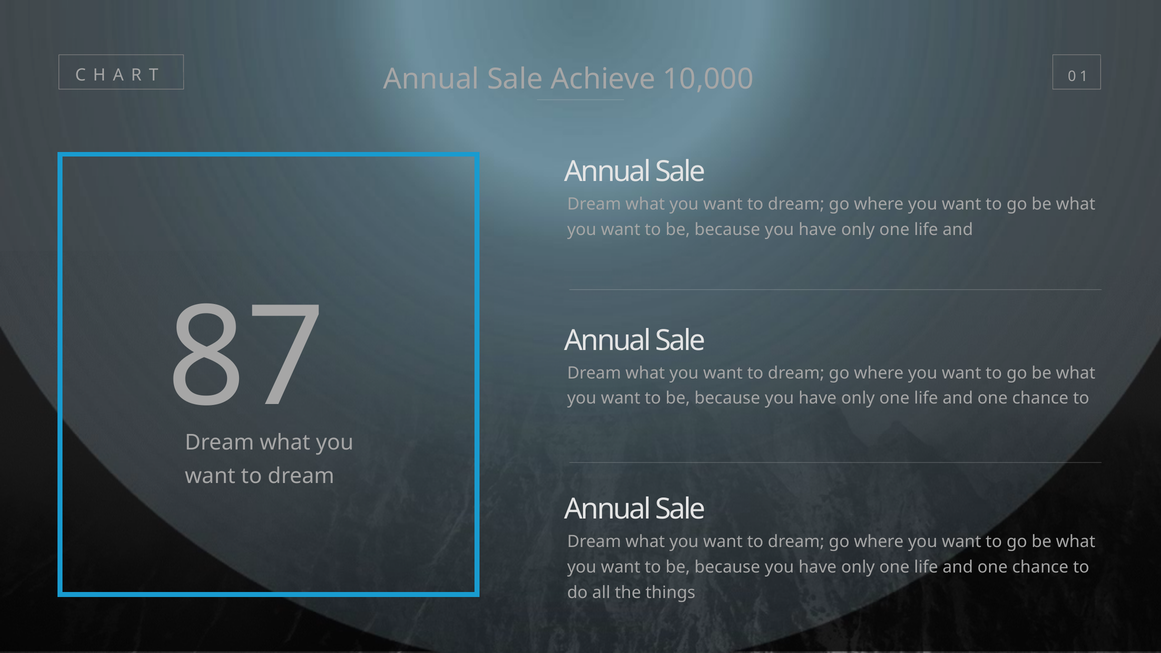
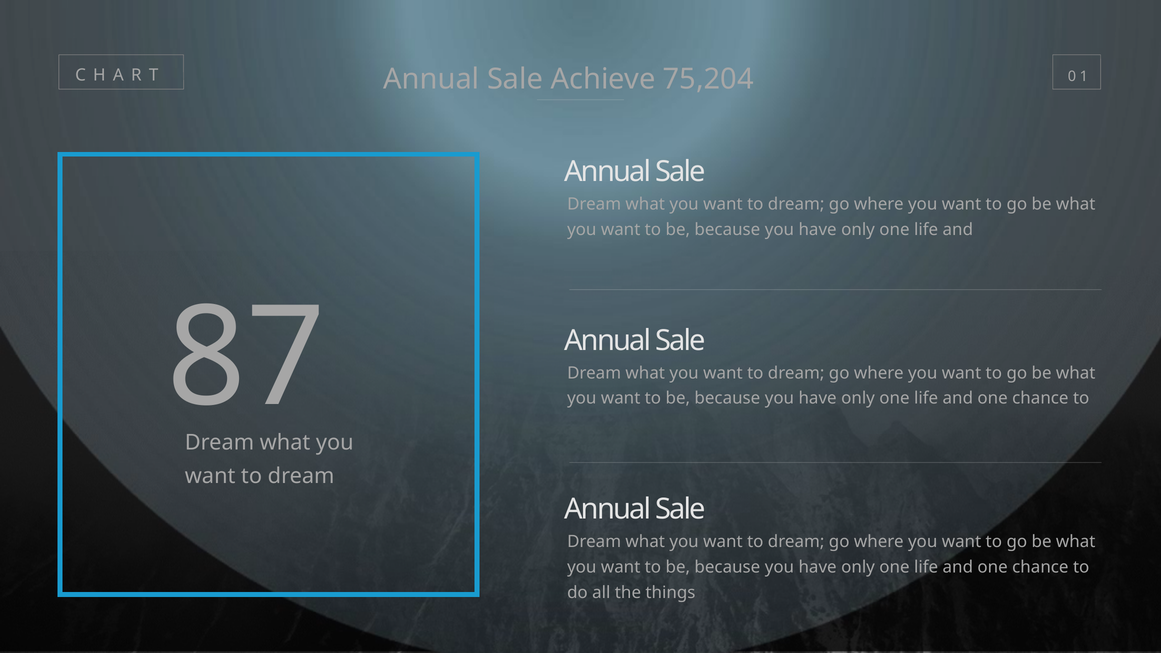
10,000: 10,000 -> 75,204 (708, 79)
